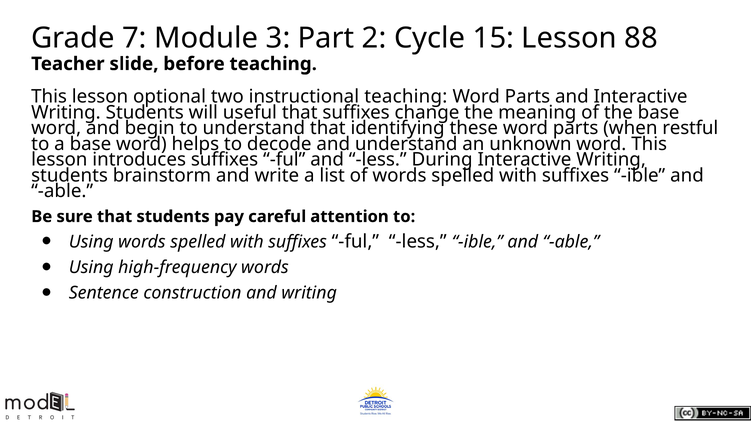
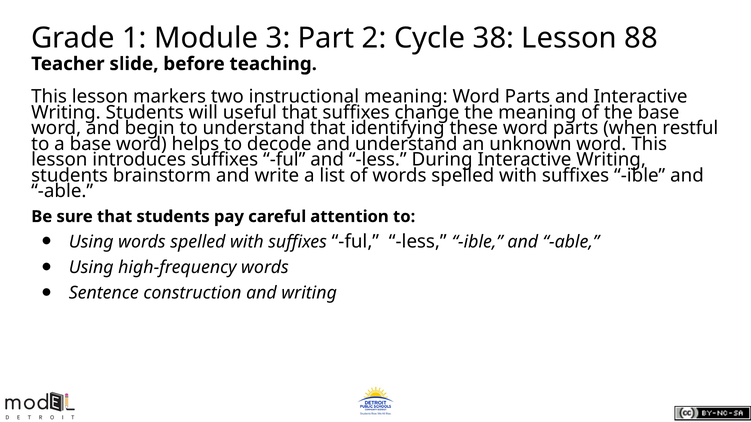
7: 7 -> 1 (134, 38)
15: 15 -> 38 (493, 38)
optional: optional -> markers (170, 97)
instructional teaching: teaching -> meaning (406, 97)
